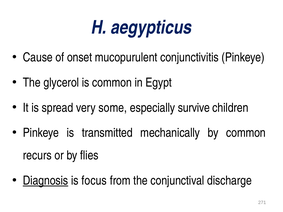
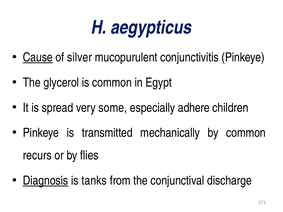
Cause underline: none -> present (38, 57)
onset: onset -> silver (80, 57)
survive: survive -> adhere (194, 108)
focus: focus -> tanks (94, 181)
